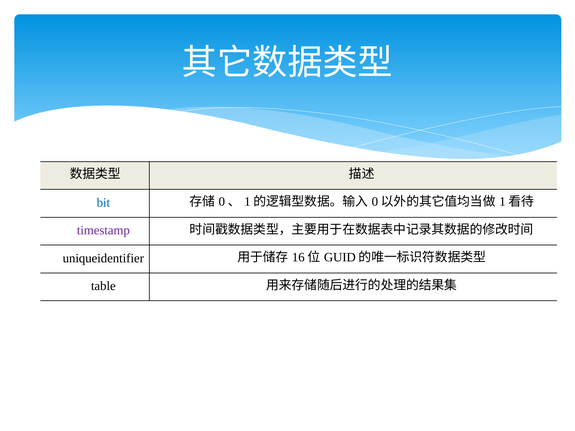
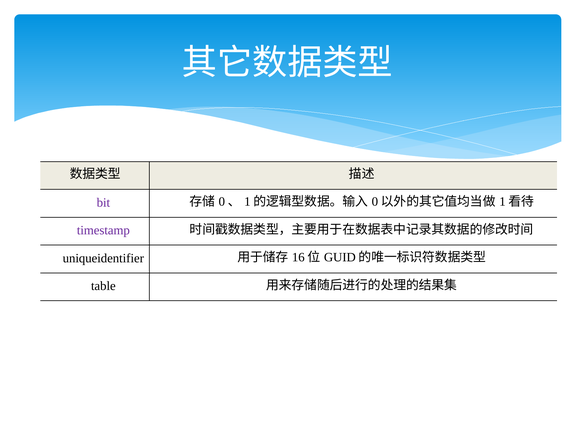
bit colour: blue -> purple (103, 203)
